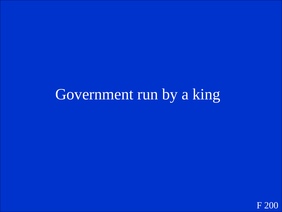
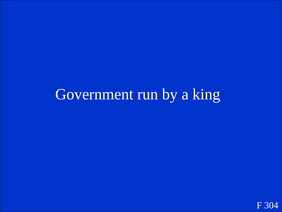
200: 200 -> 304 (271, 205)
